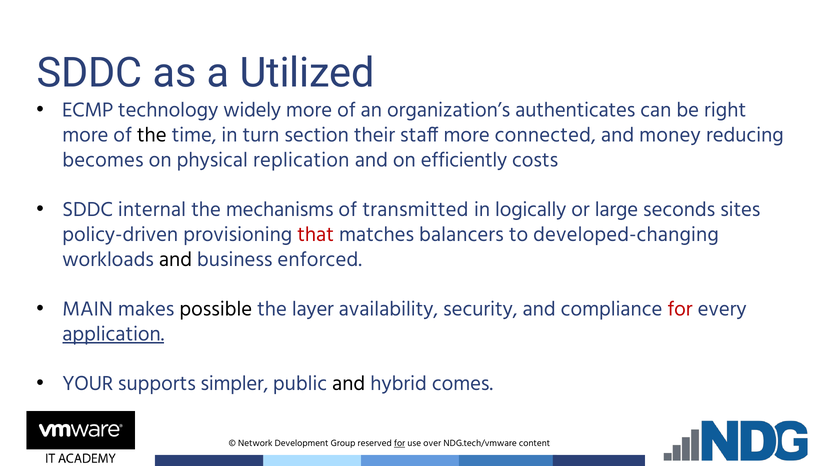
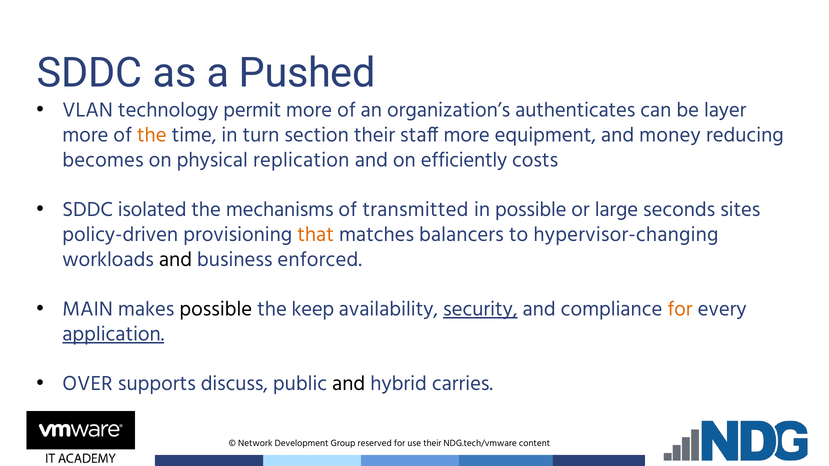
Utilized: Utilized -> Pushed (307, 73)
ECMP: ECMP -> VLAN (88, 110)
widely: widely -> permit (252, 110)
right: right -> layer (725, 110)
the colour: black -> orange (152, 135)
connected: connected -> equipment (545, 135)
internal: internal -> isolated (152, 210)
in logically: logically -> possible (531, 210)
that colour: red -> orange (316, 235)
developed-changing: developed-changing -> hypervisor-changing (626, 235)
layer: layer -> keep (313, 309)
security underline: none -> present (480, 309)
for colour: red -> orange (680, 309)
YOUR: YOUR -> OVER (88, 384)
simpler: simpler -> discuss (234, 384)
comes: comes -> carries (462, 384)
for underline: present -> none (400, 443)
over: over -> their (432, 443)
